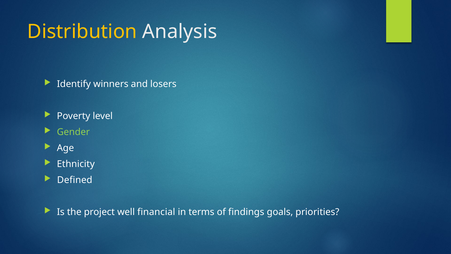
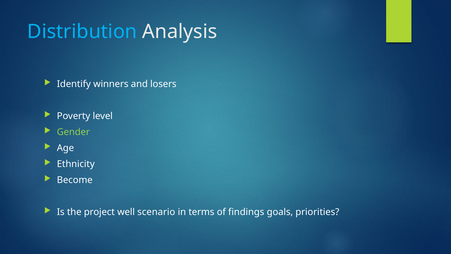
Distribution colour: yellow -> light blue (82, 32)
Defined: Defined -> Become (75, 180)
financial: financial -> scenario (156, 212)
